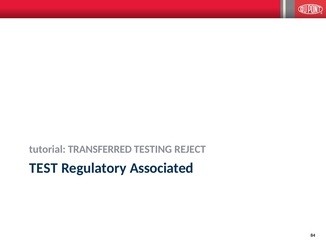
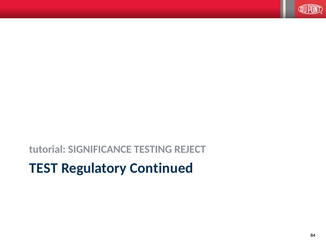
TRANSFERRED: TRANSFERRED -> SIGNIFICANCE (100, 150)
Associated: Associated -> Continued (161, 168)
